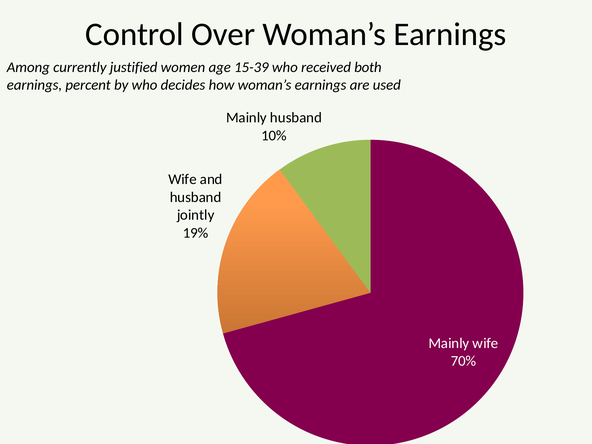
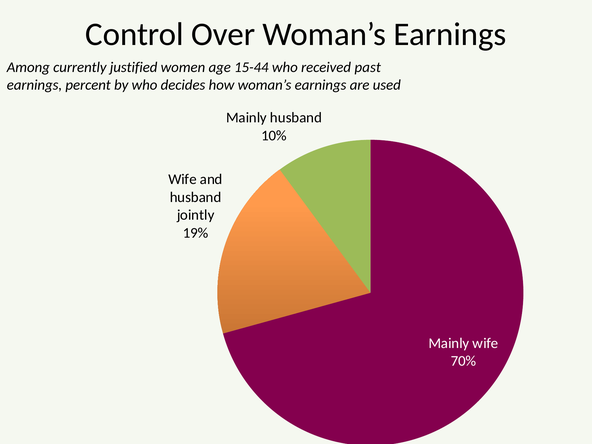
15-39: 15-39 -> 15-44 (251, 67)
both: both -> past (368, 67)
